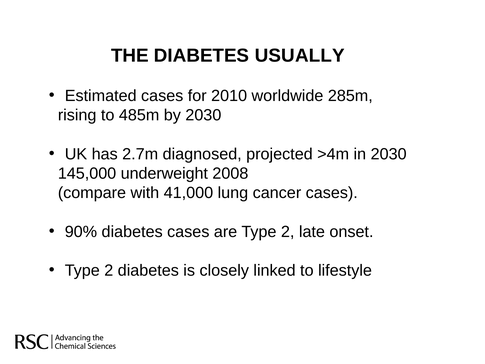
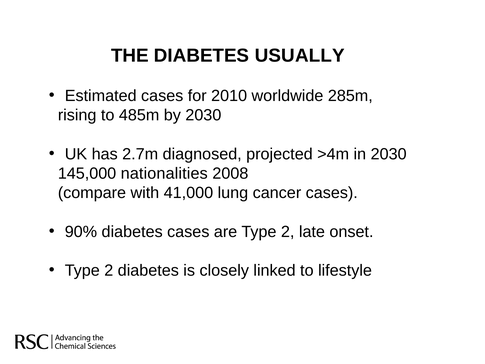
underweight: underweight -> nationalities (164, 173)
